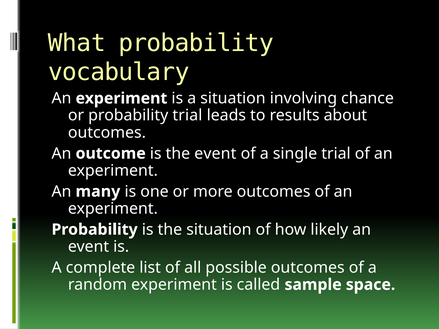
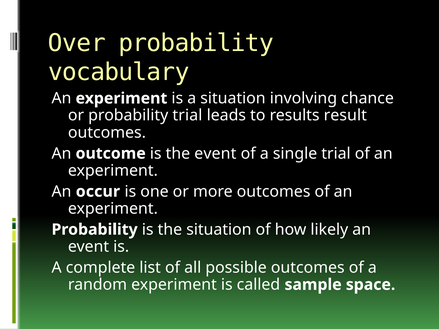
What: What -> Over (77, 43)
about: about -> result (345, 116)
many: many -> occur (98, 192)
